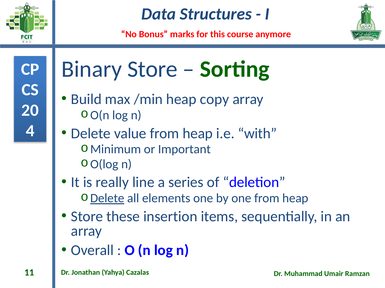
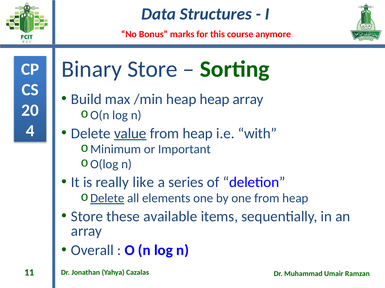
heap copy: copy -> heap (215, 99)
value underline: none -> present (130, 134)
line: line -> like (143, 183)
insertion: insertion -> available (170, 217)
